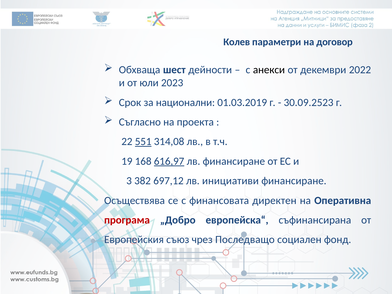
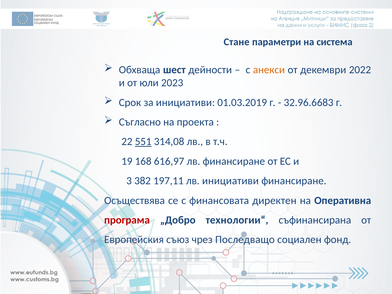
Колев: Колев -> Стане (237, 42)
договор: договор -> система (334, 42)
анекси colour: black -> orange (269, 70)
за национални: национални -> инициативи (185, 102)
30.09.2523: 30.09.2523 -> 32.96.6683 (309, 102)
616,97 underline: present -> none (169, 161)
697,12: 697,12 -> 197,11 (168, 181)
европейска“: европейска“ -> технологии“ (237, 220)
